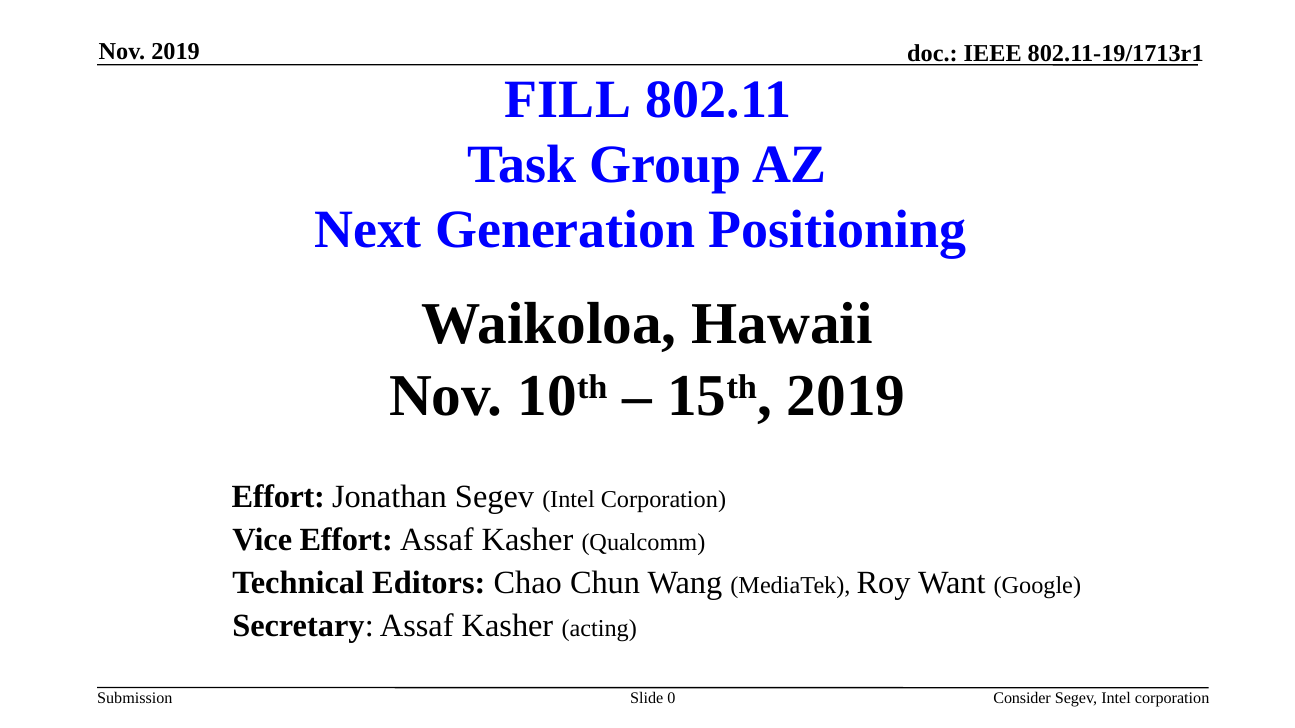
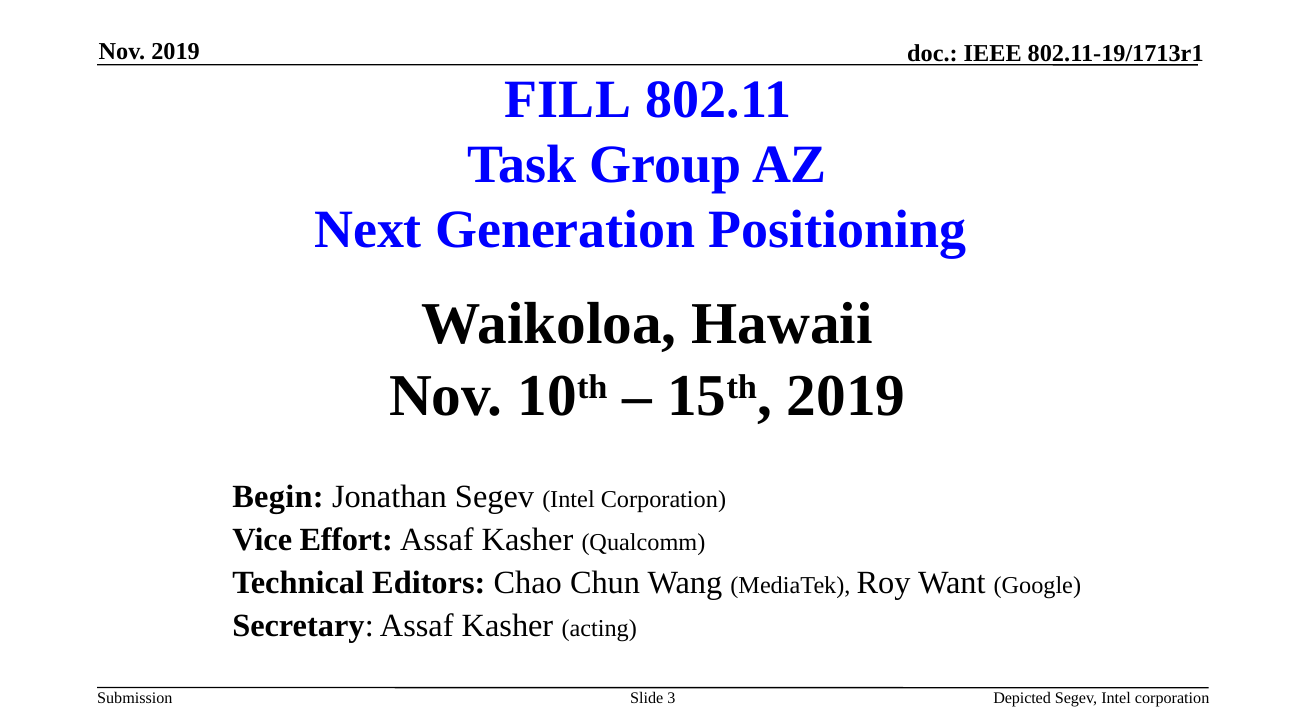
Effort: Effort -> Begin (278, 497)
0: 0 -> 3 (671, 699)
Consider: Consider -> Depicted (1022, 699)
